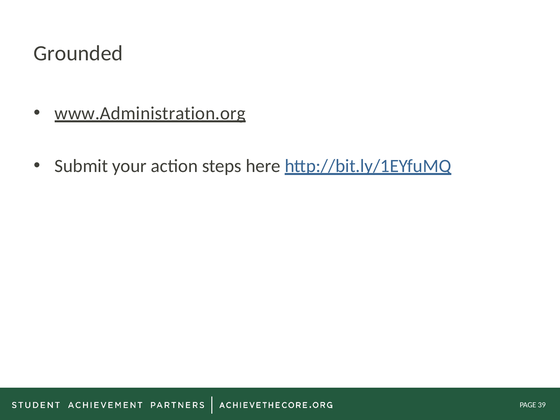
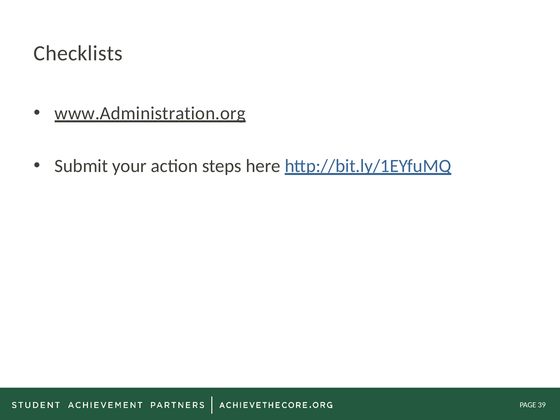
Grounded: Grounded -> Checklists (78, 53)
